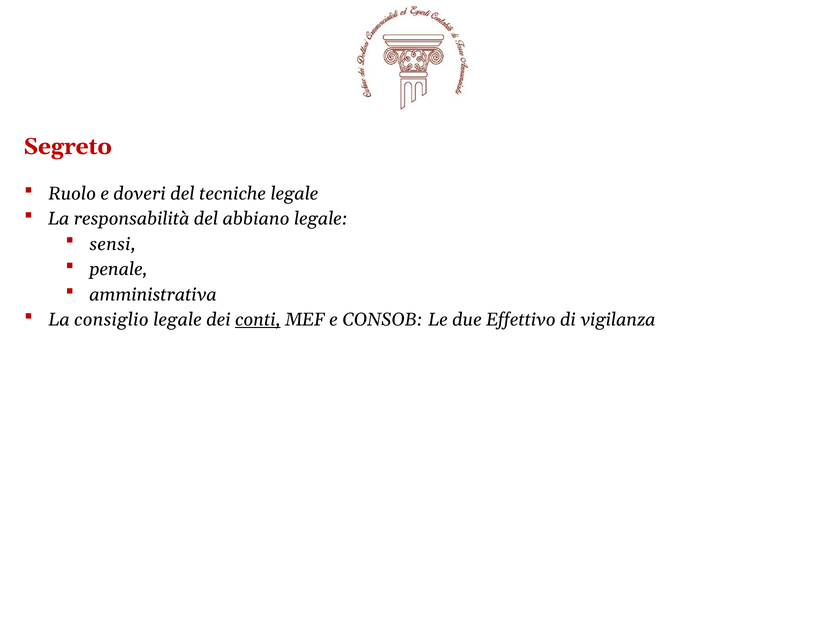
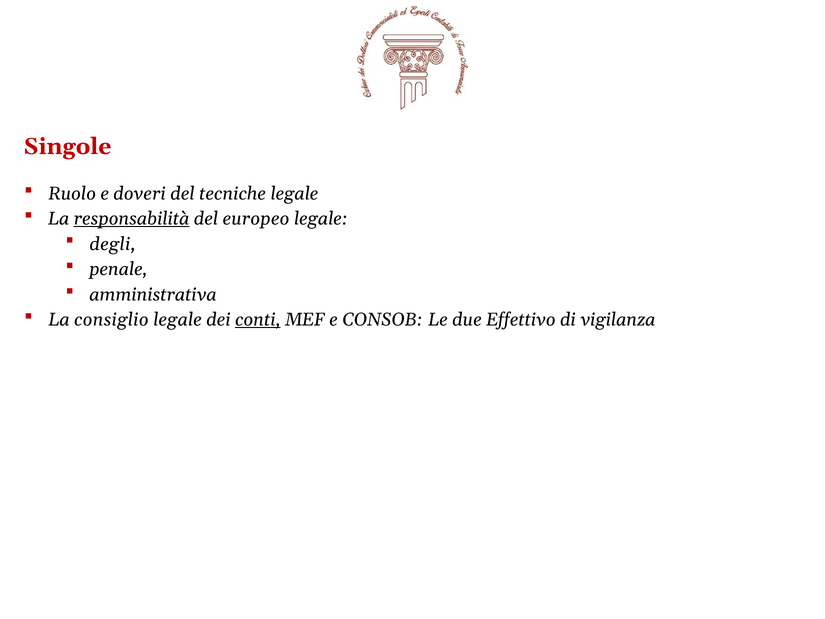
Segreto: Segreto -> Singole (67, 146)
responsabilità underline: none -> present (132, 219)
abbiano: abbiano -> europeo (256, 219)
sensi: sensi -> degli (113, 244)
